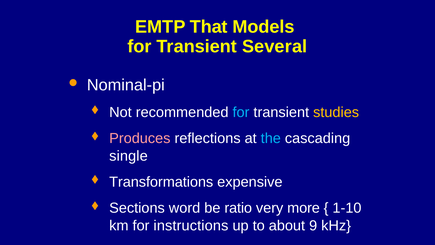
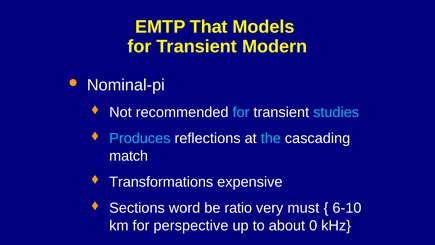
Several: Several -> Modern (275, 46)
studies colour: yellow -> light blue (336, 112)
Produces colour: pink -> light blue (140, 138)
single: single -> match (129, 156)
more: more -> must (303, 208)
1-10: 1-10 -> 6-10 (347, 208)
instructions: instructions -> perspective (191, 225)
9: 9 -> 0 (313, 225)
